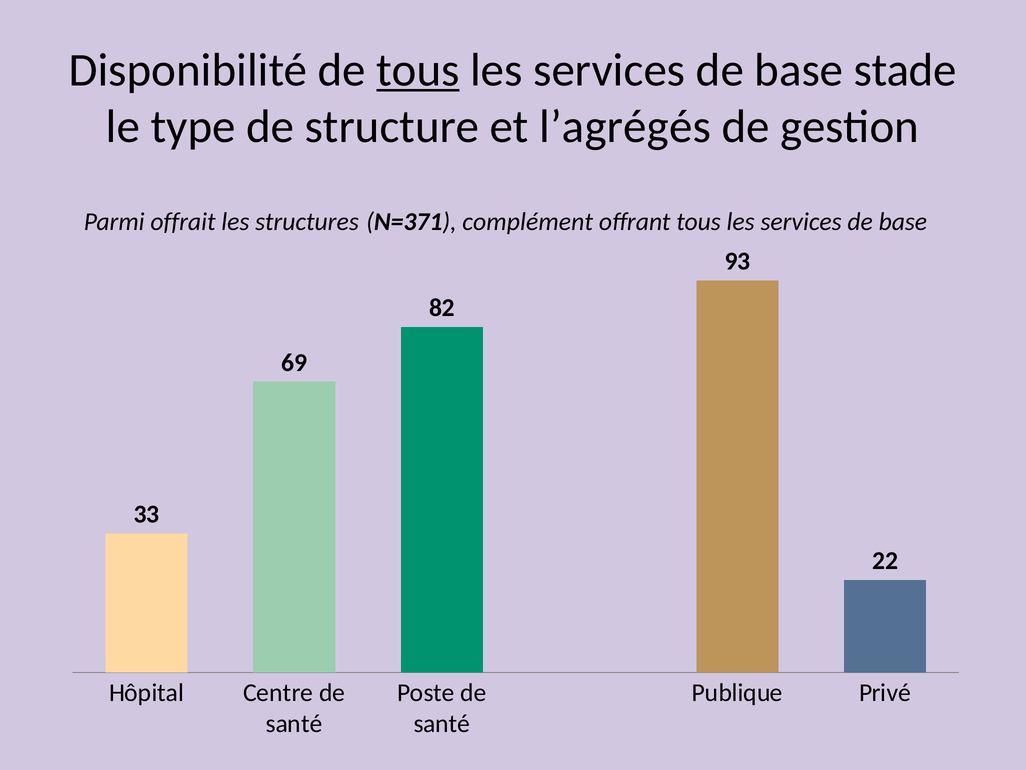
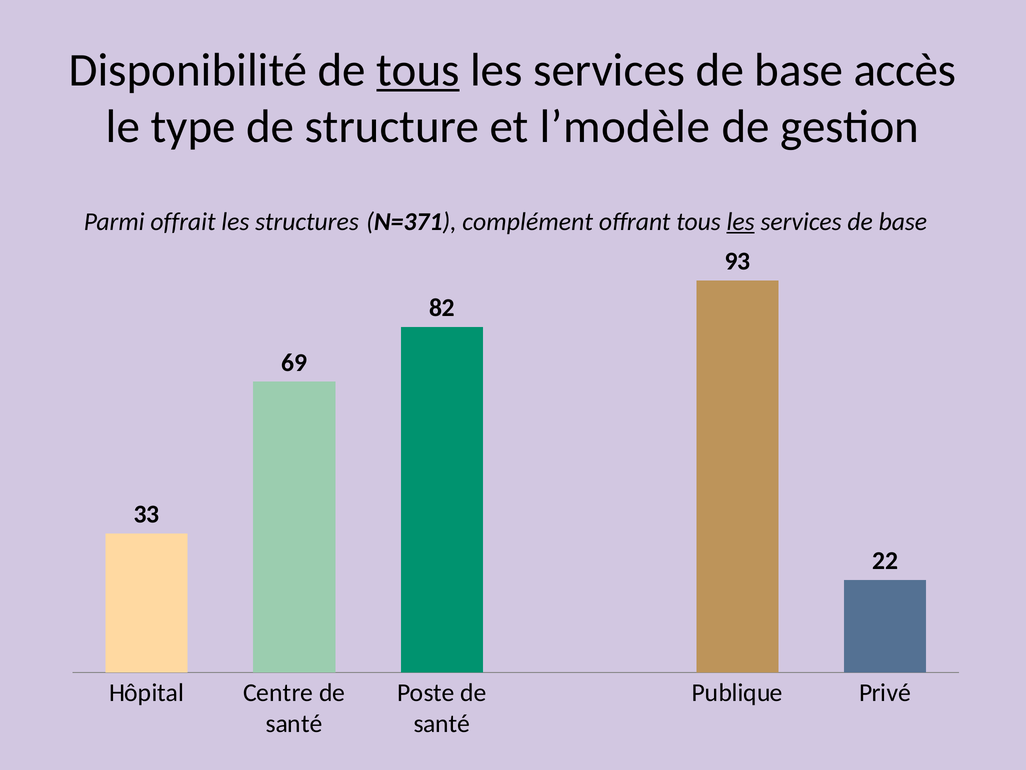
stade: stade -> accès (905, 70)
l’agrégés: l’agrégés -> l’modèle (625, 126)
les underline: none -> present (741, 221)
